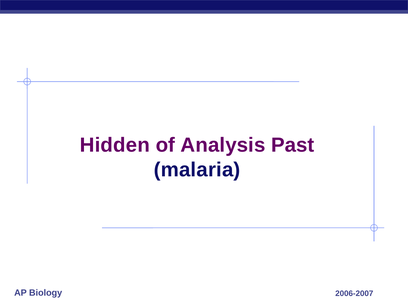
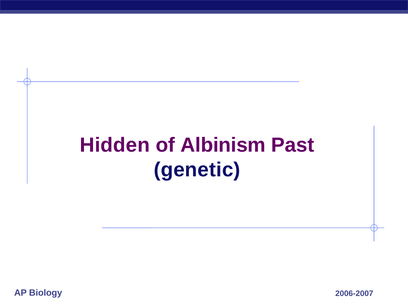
Analysis: Analysis -> Albinism (223, 145)
malaria: malaria -> genetic (197, 170)
